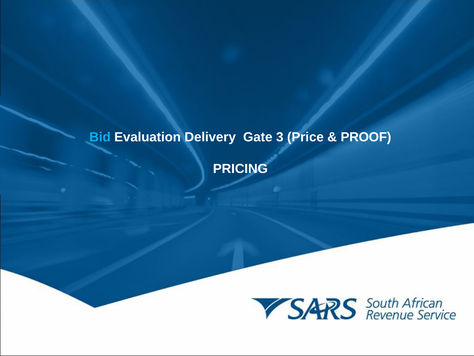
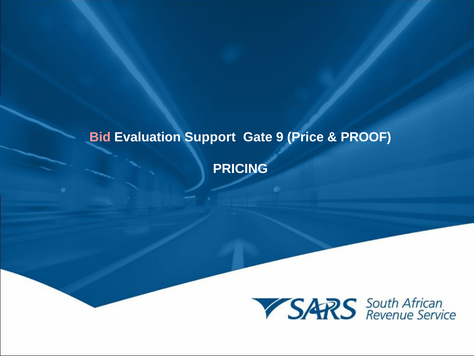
Bid colour: light blue -> pink (100, 137)
Delivery: Delivery -> Support (210, 137)
3: 3 -> 9 (280, 137)
